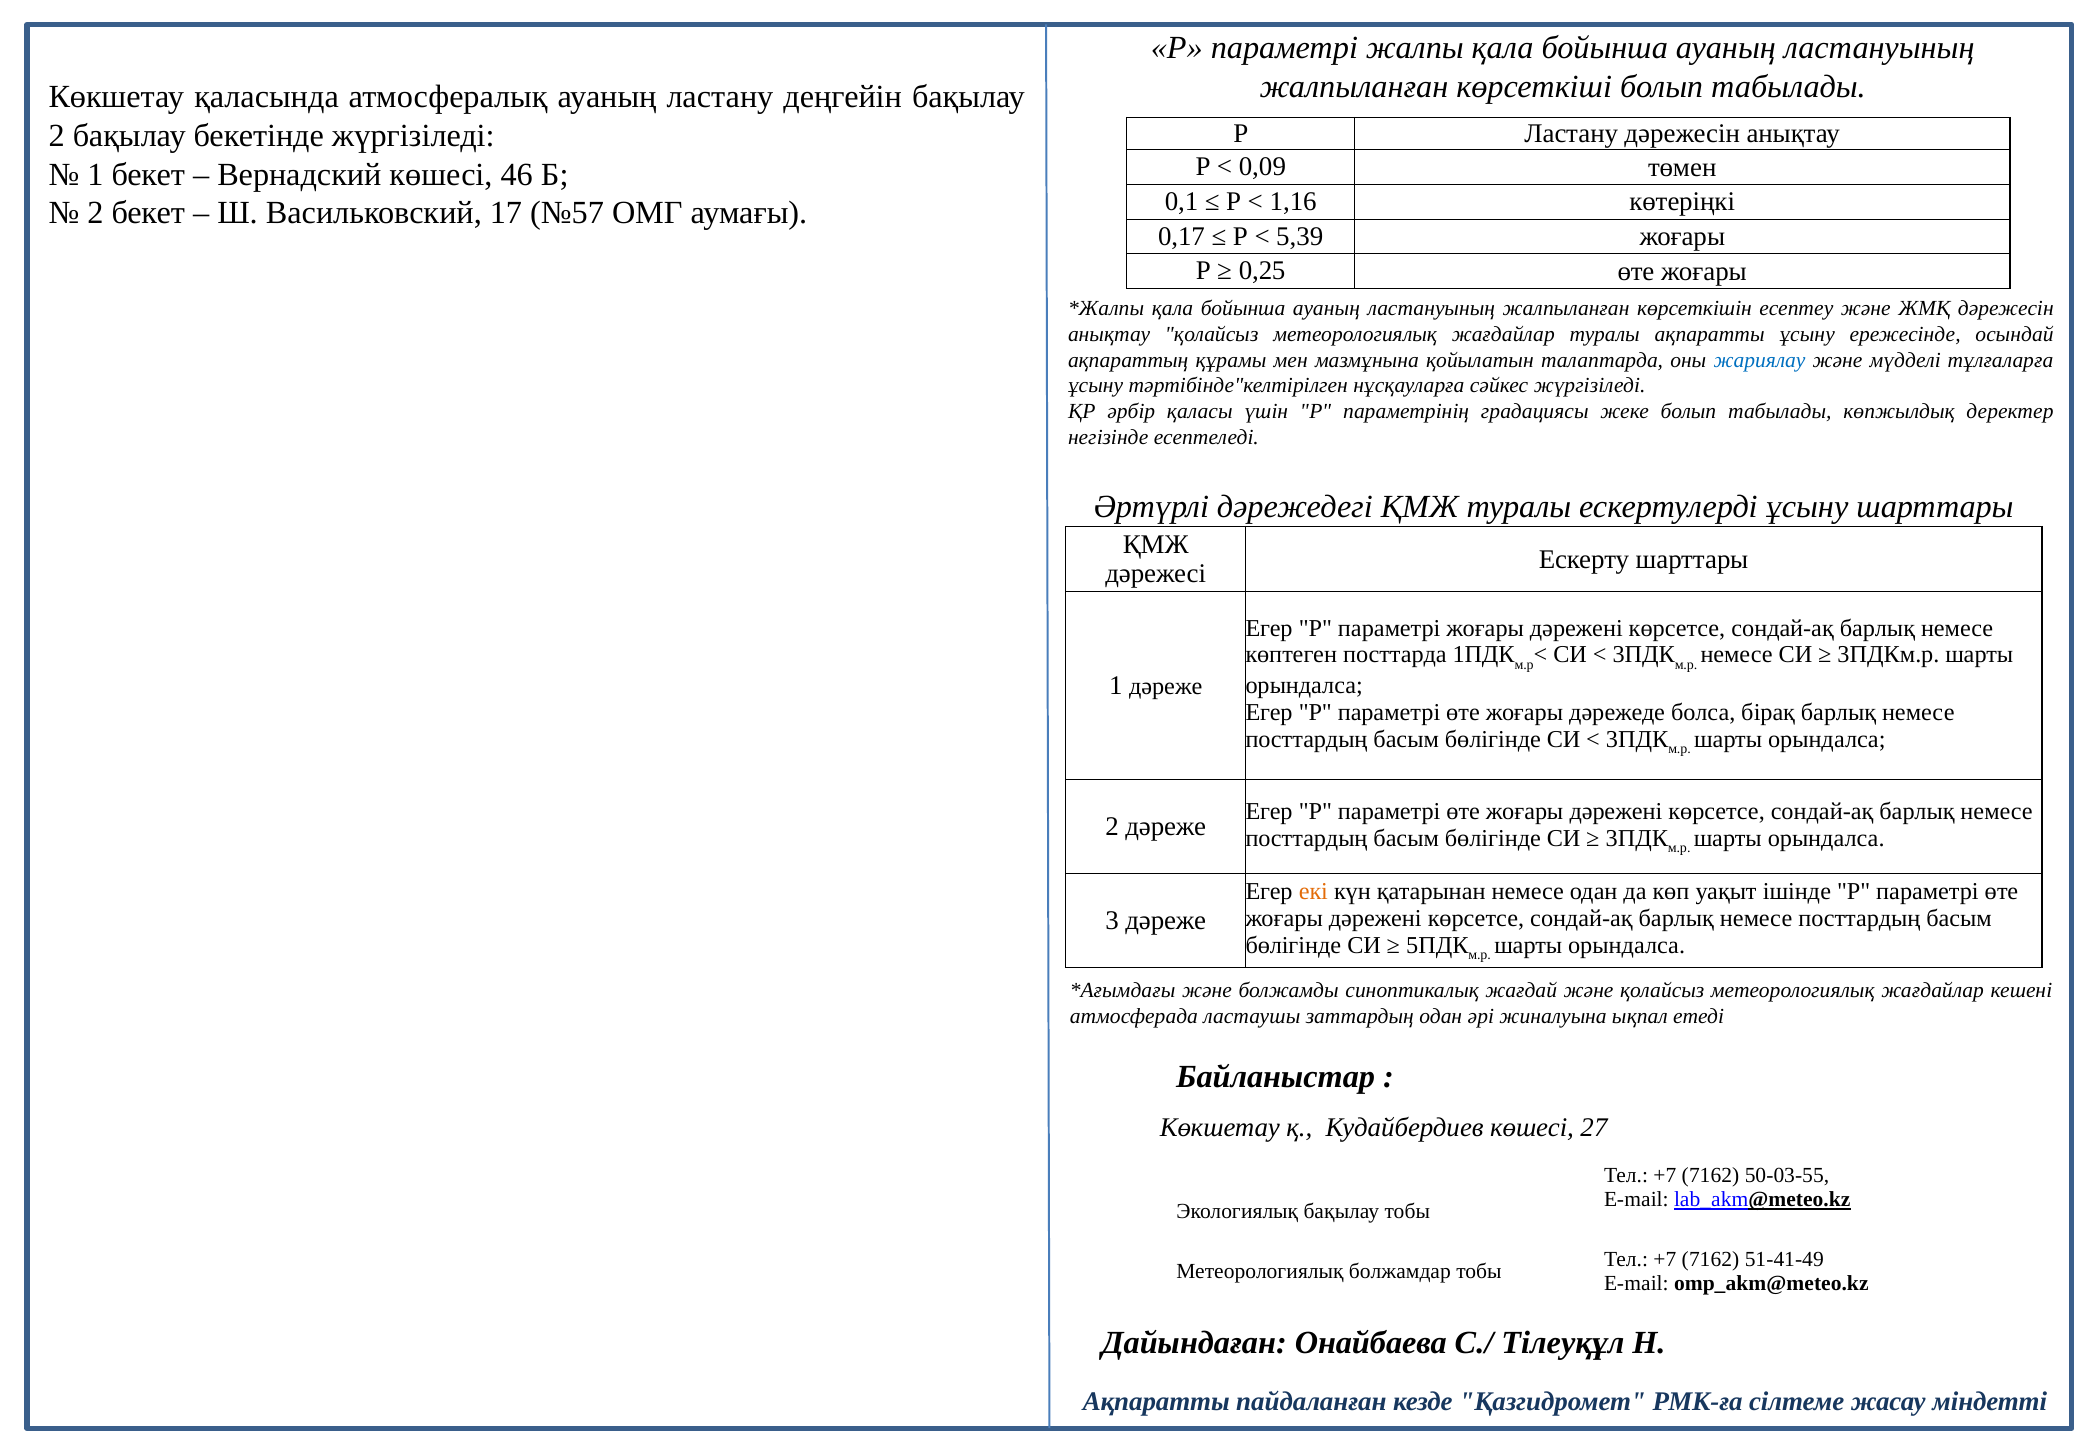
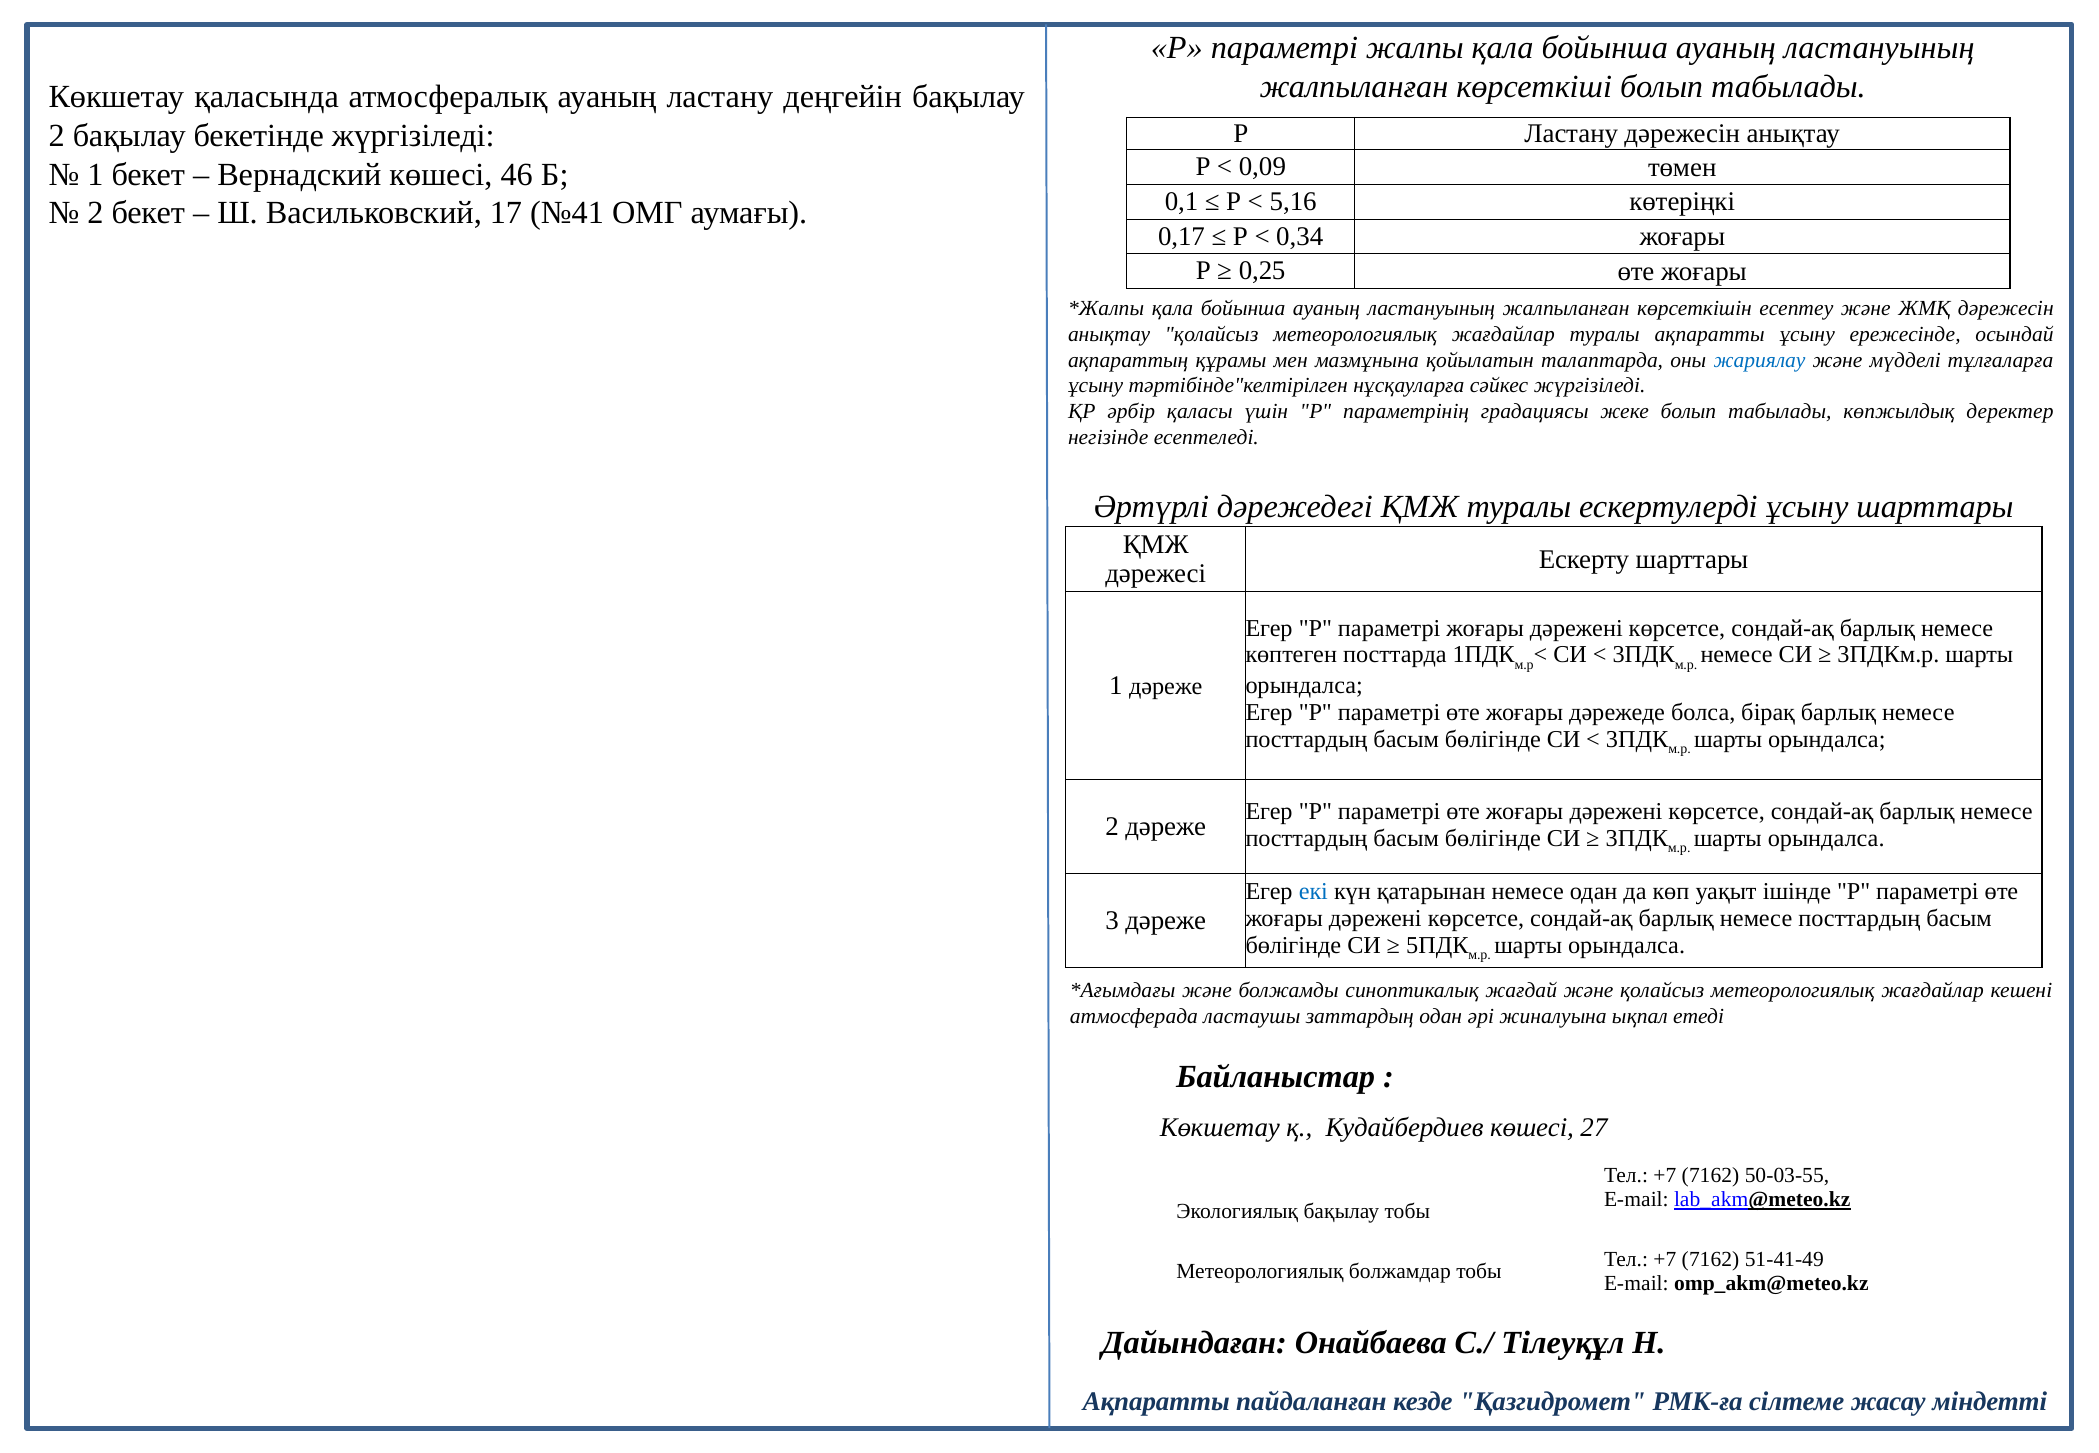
1,16: 1,16 -> 5,16 (1293, 202)
№57: №57 -> №41 (567, 213)
5,39: 5,39 -> 0,34 (1300, 236)
екі colour: orange -> blue (1313, 892)
